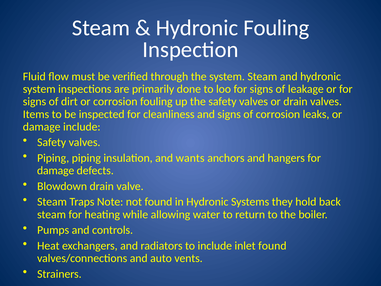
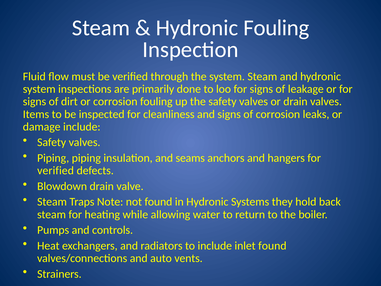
wants: wants -> seams (190, 158)
damage: damage -> verified (56, 170)
